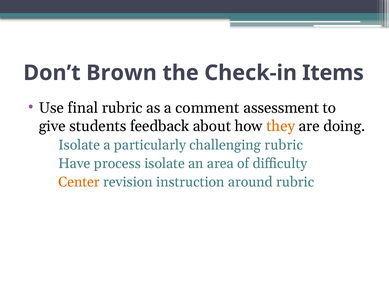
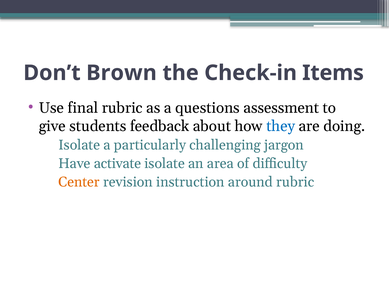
comment: comment -> questions (208, 108)
they colour: orange -> blue (281, 126)
challenging rubric: rubric -> jargon (284, 145)
process: process -> activate (118, 163)
